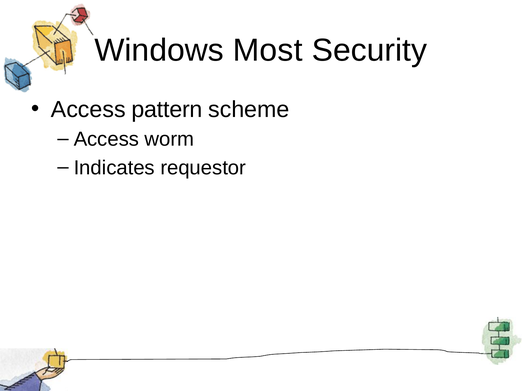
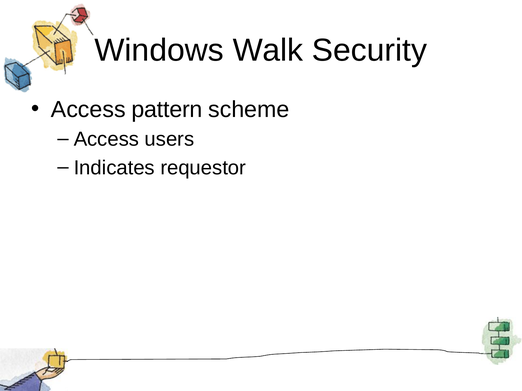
Most: Most -> Walk (268, 51)
worm: worm -> users (169, 139)
